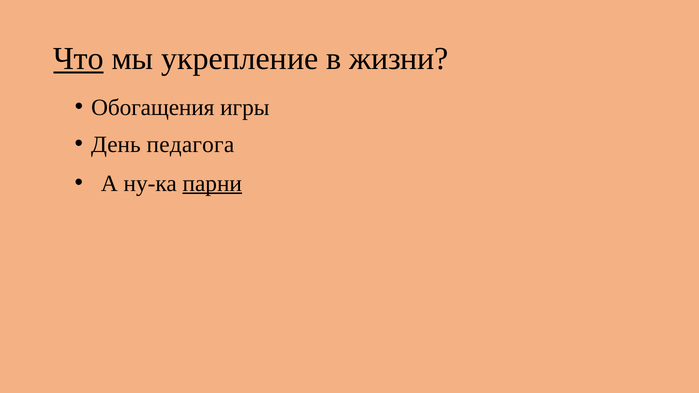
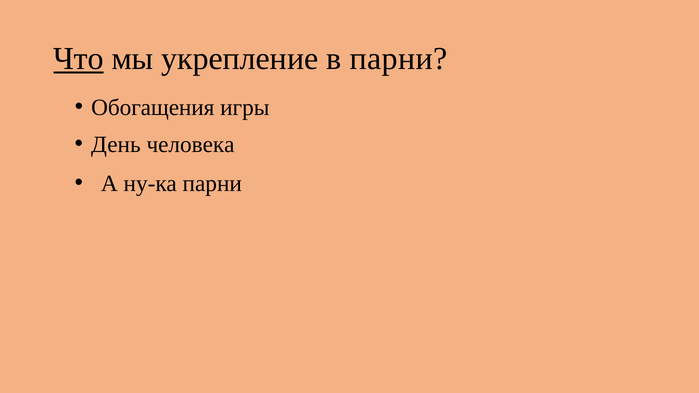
в жизни: жизни -> парни (399, 59)
педагога: педагога -> человека (191, 145)
парни underline: present -> none (212, 183)
